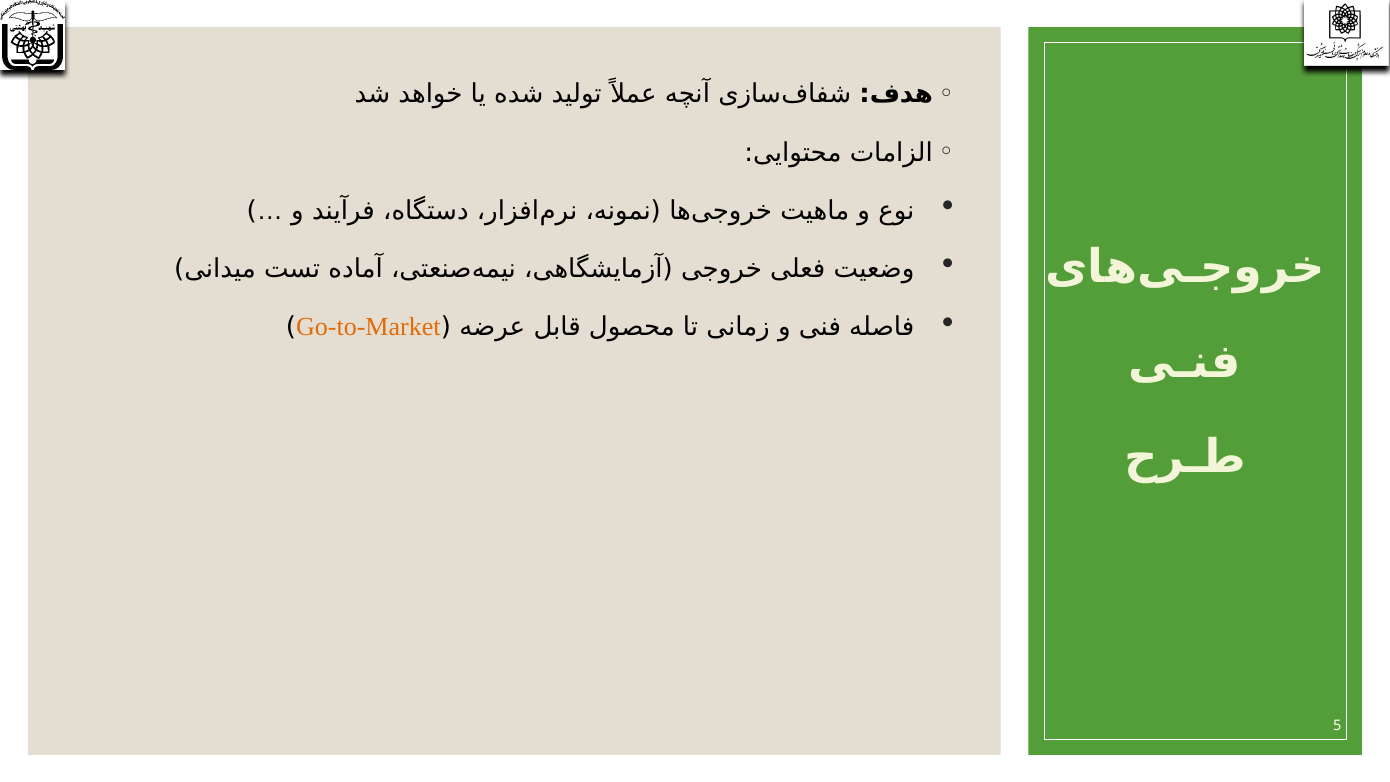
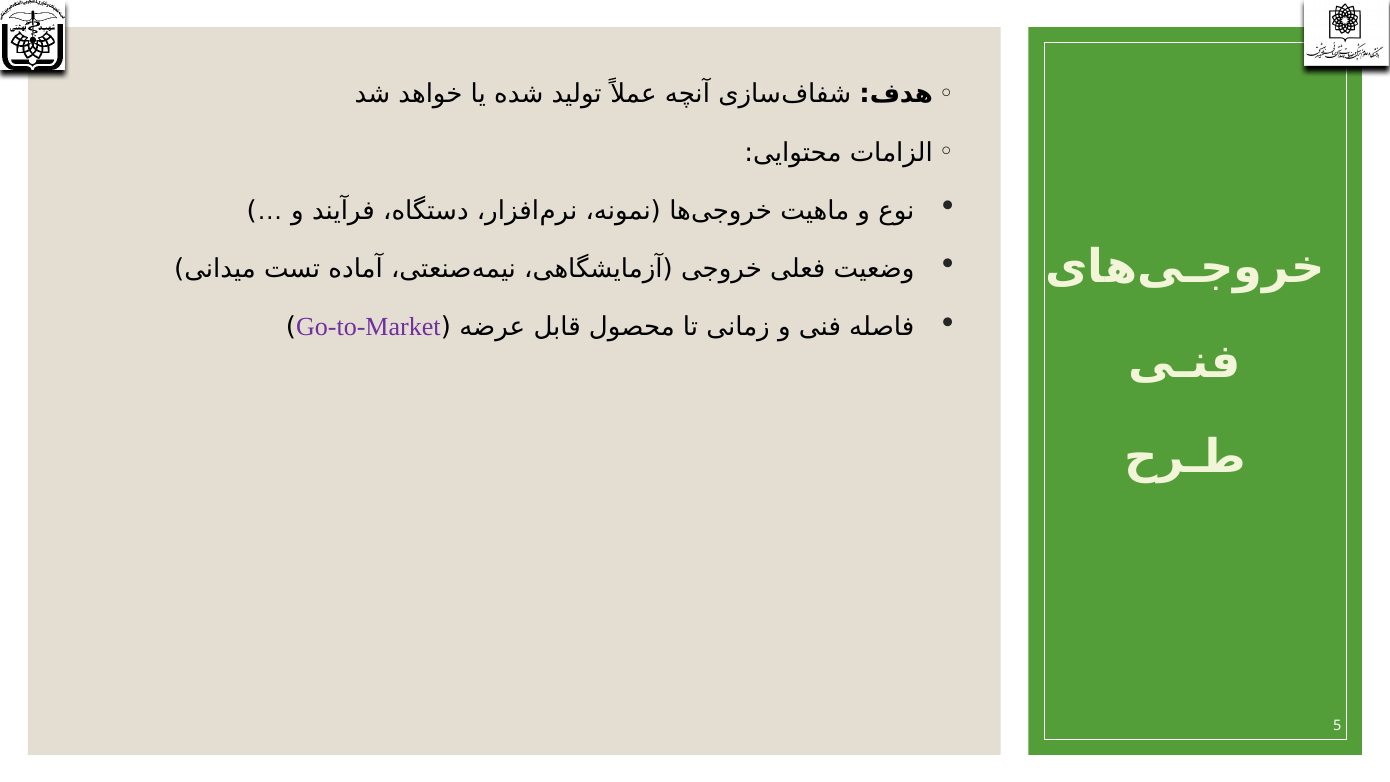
Go-to-Market colour: orange -> purple (368, 327)
